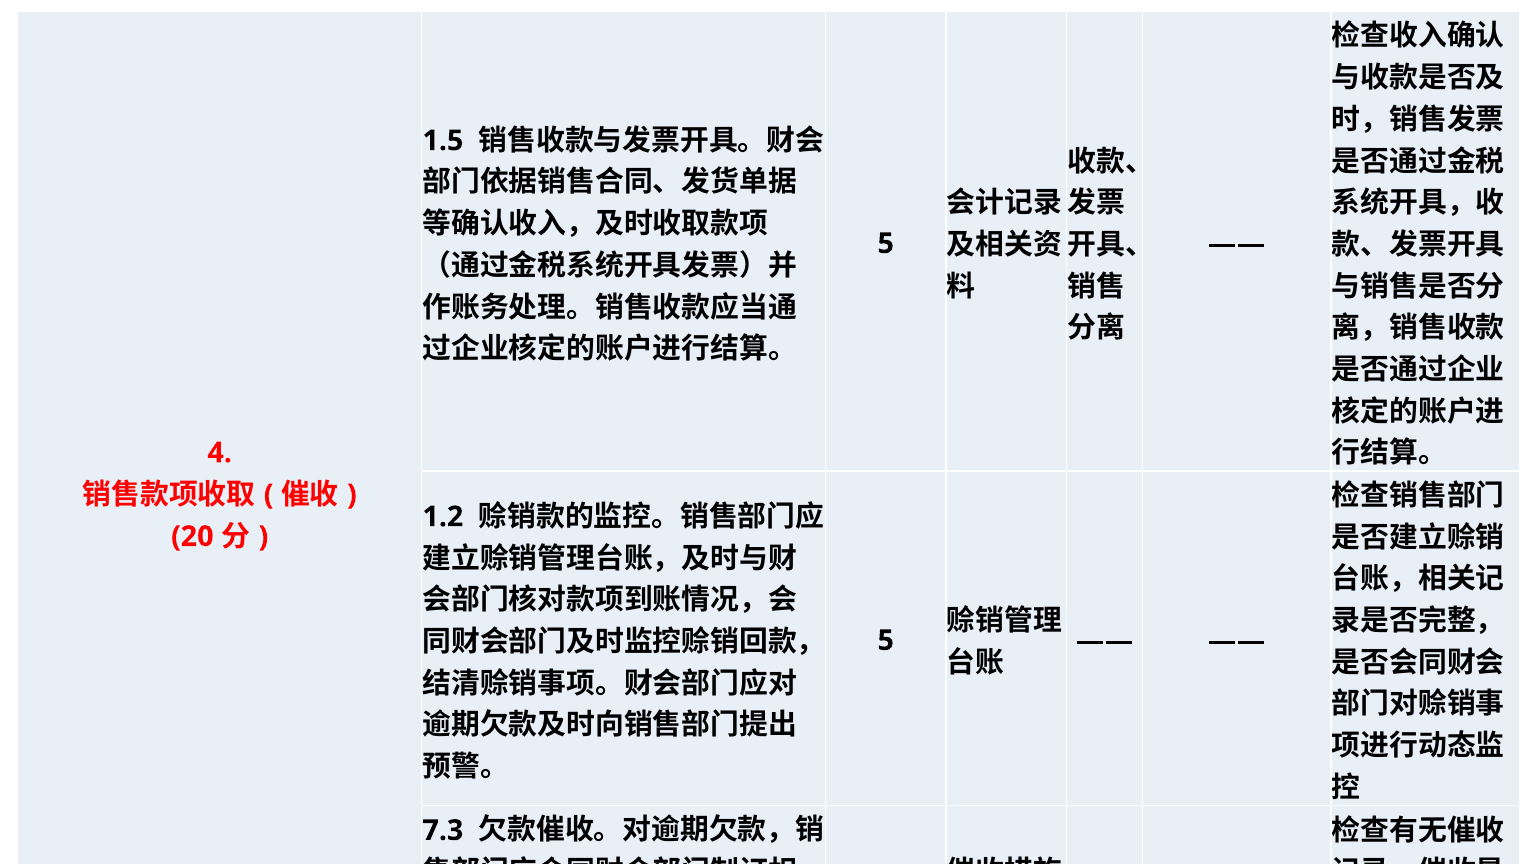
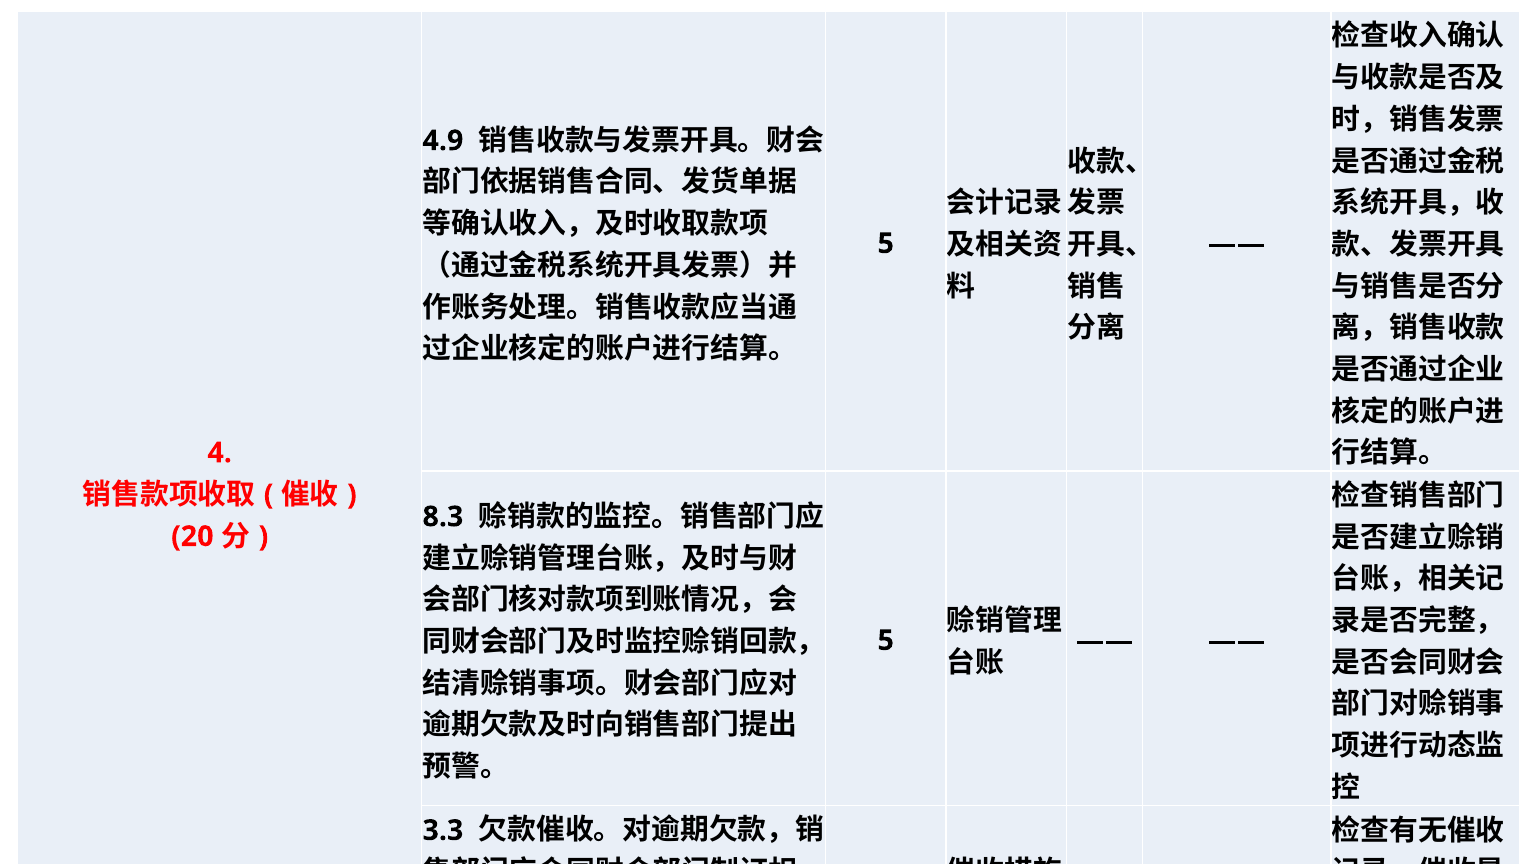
1.5: 1.5 -> 4.9 (443, 141)
1.2: 1.2 -> 8.3 (443, 517)
7.3: 7.3 -> 3.3 (443, 830)
